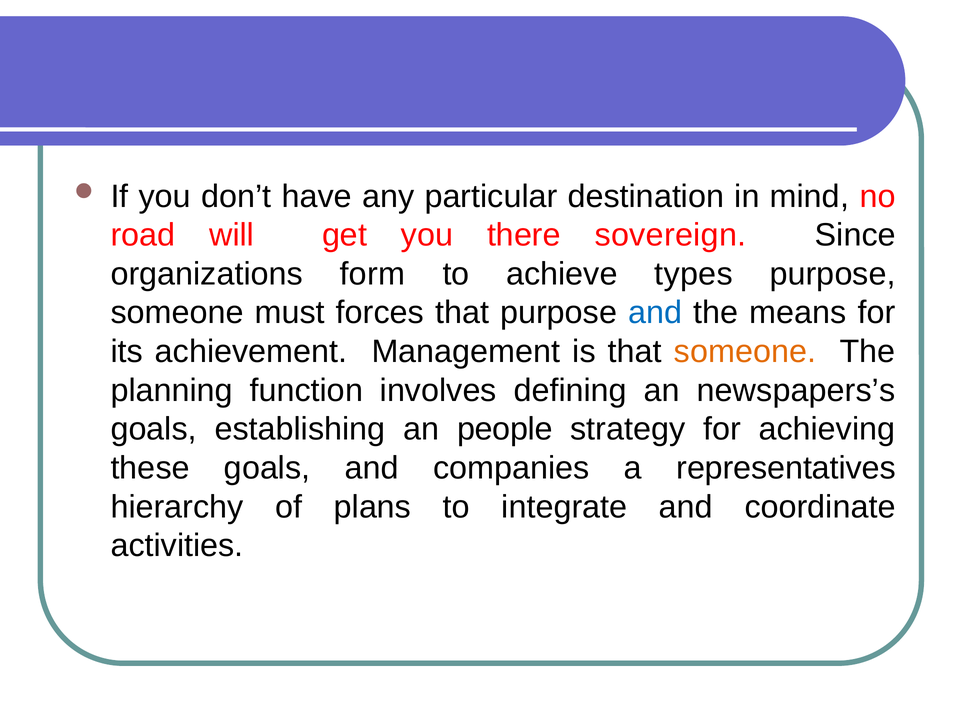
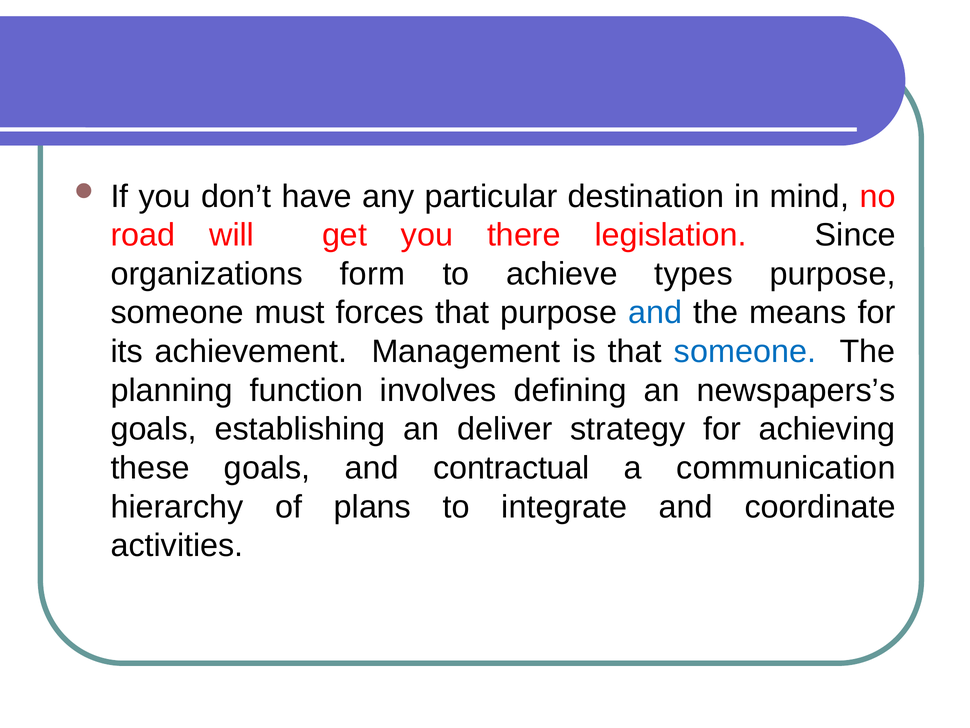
sovereign: sovereign -> legislation (671, 235)
someone colour: orange -> blue (745, 351)
people: people -> deliver (505, 429)
companies: companies -> contractual (511, 468)
representatives: representatives -> communication (786, 468)
